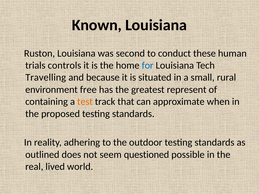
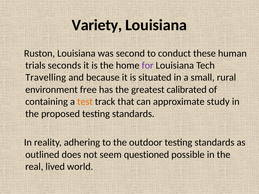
Known: Known -> Variety (97, 25)
controls: controls -> seconds (64, 65)
for colour: blue -> purple (148, 65)
represent: represent -> calibrated (187, 90)
when: when -> study (218, 102)
